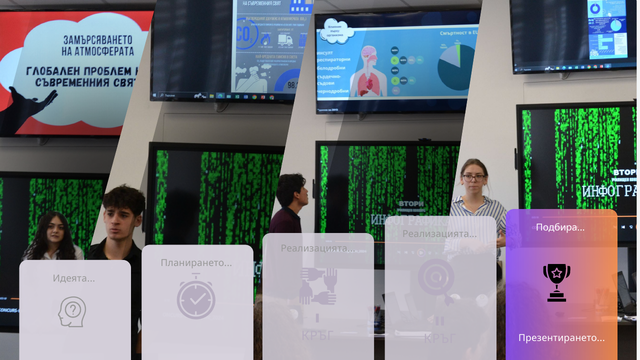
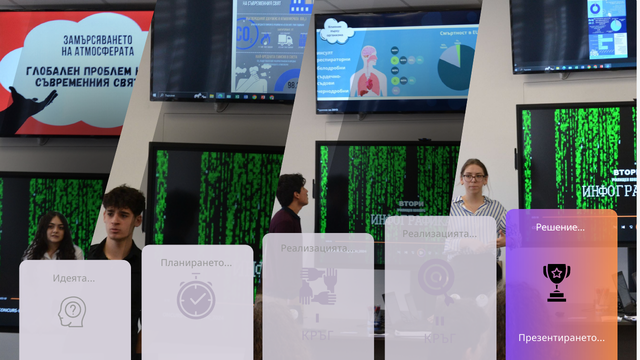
Подбира: Подбира -> Решение (560, 228)
